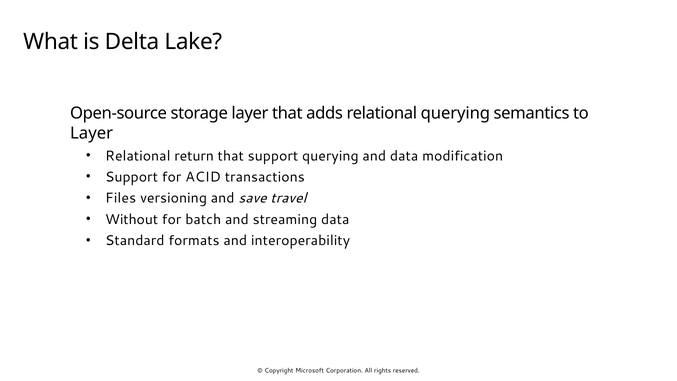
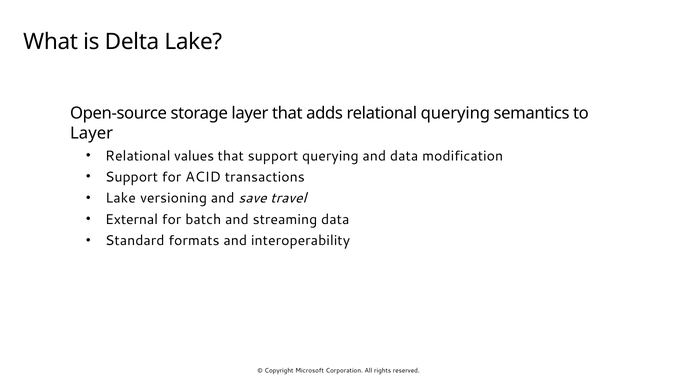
return: return -> values (194, 156)
Files: Files -> Lake (121, 198)
Without: Without -> External (132, 219)
